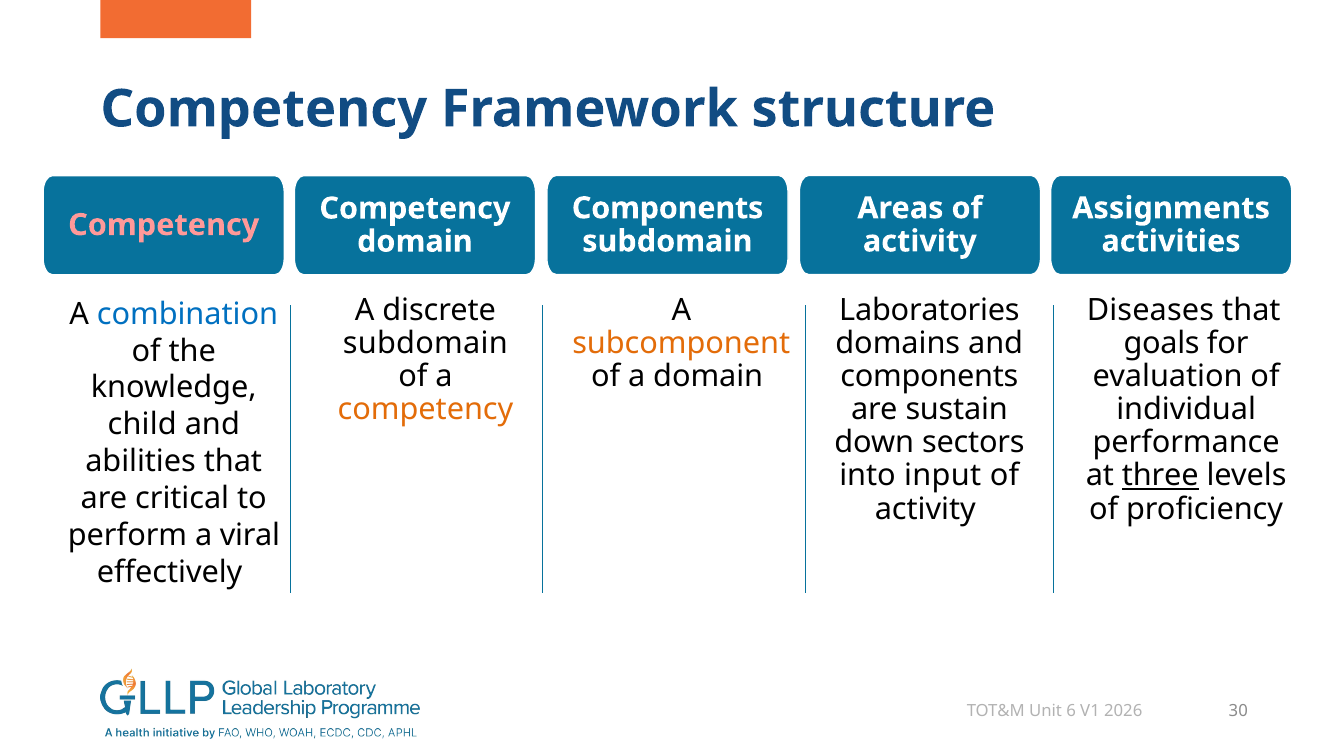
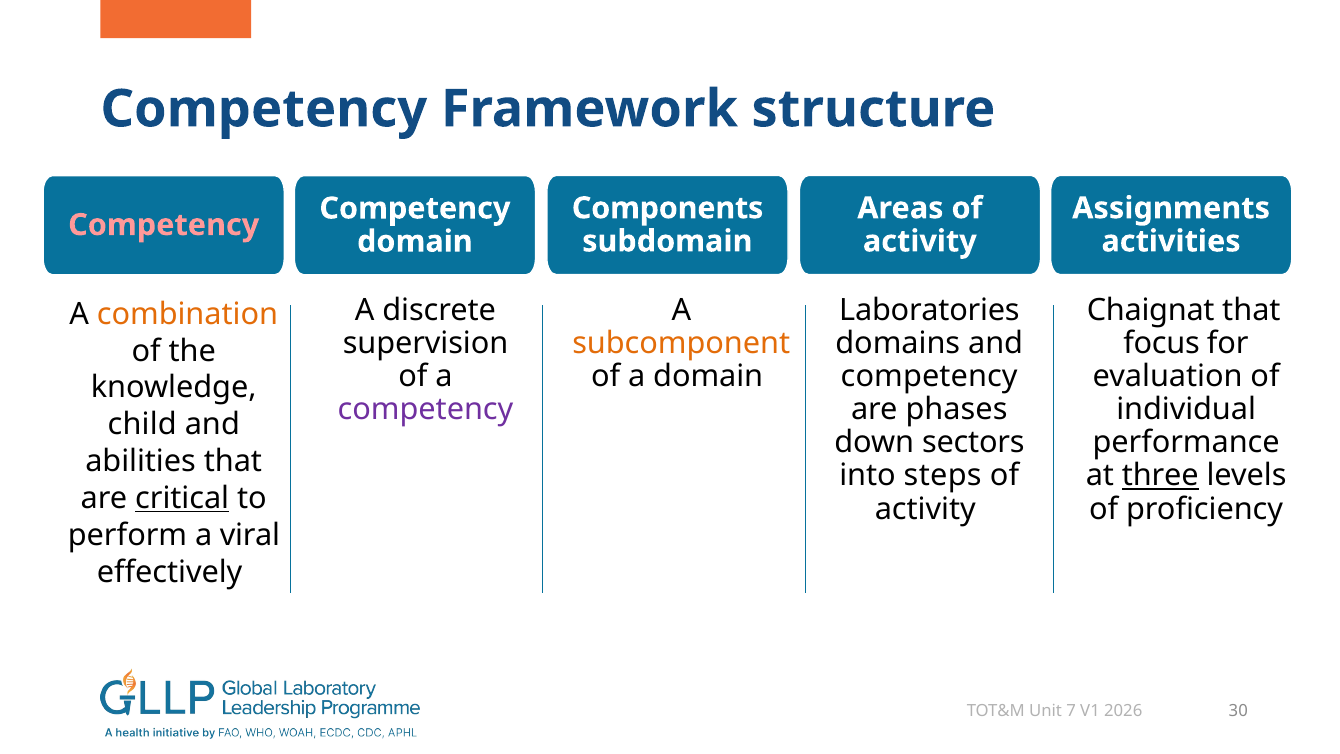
Diseases: Diseases -> Chaignat (1151, 310)
combination colour: blue -> orange (187, 314)
subdomain: subdomain -> supervision (426, 343)
goals: goals -> focus (1162, 343)
components: components -> competency (929, 376)
competency colour: orange -> purple (426, 409)
sustain: sustain -> phases (957, 409)
input: input -> steps (943, 476)
critical underline: none -> present (182, 498)
6: 6 -> 7 (1071, 711)
